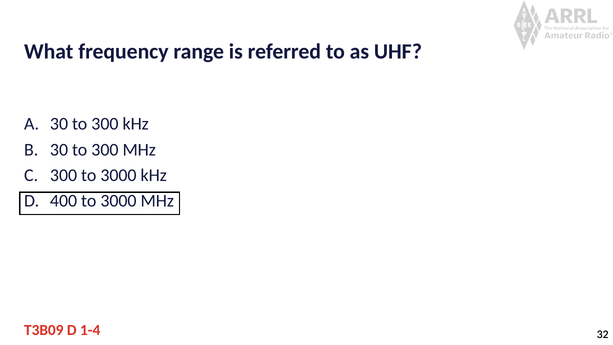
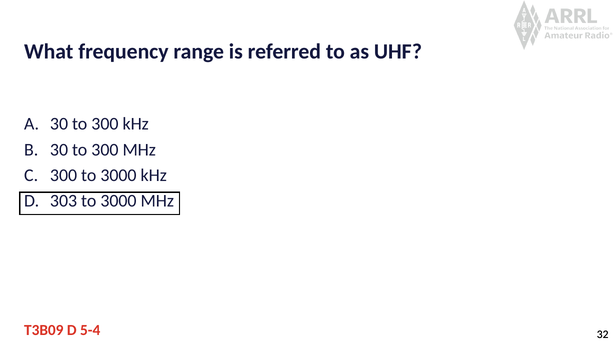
400: 400 -> 303 (64, 201)
1-4: 1-4 -> 5-4 (90, 330)
